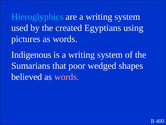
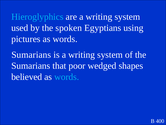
created: created -> spoken (69, 28)
Indigenous: Indigenous -> Sumarians (31, 54)
words colour: pink -> light blue (67, 77)
